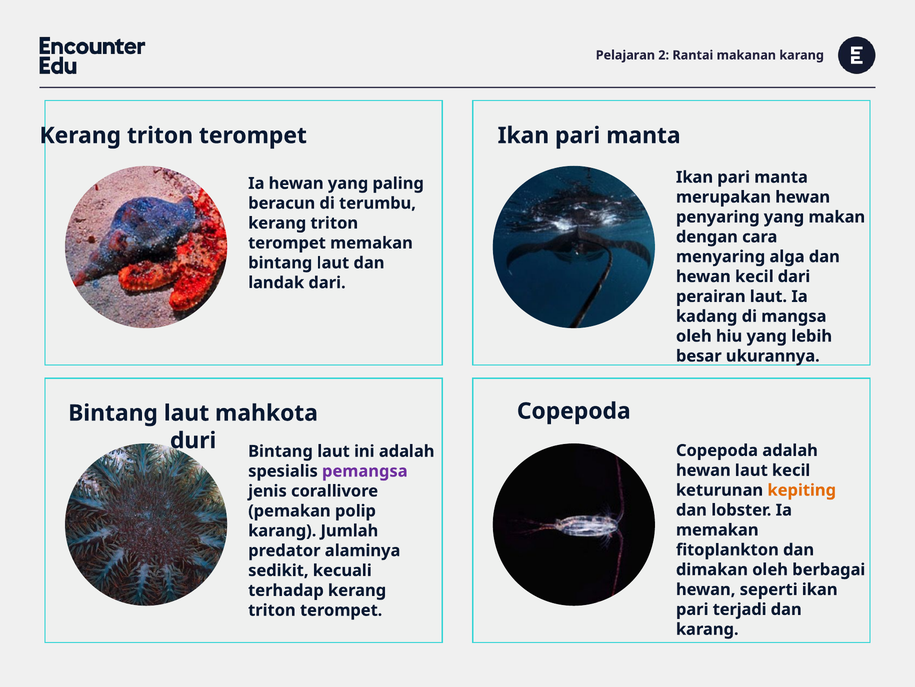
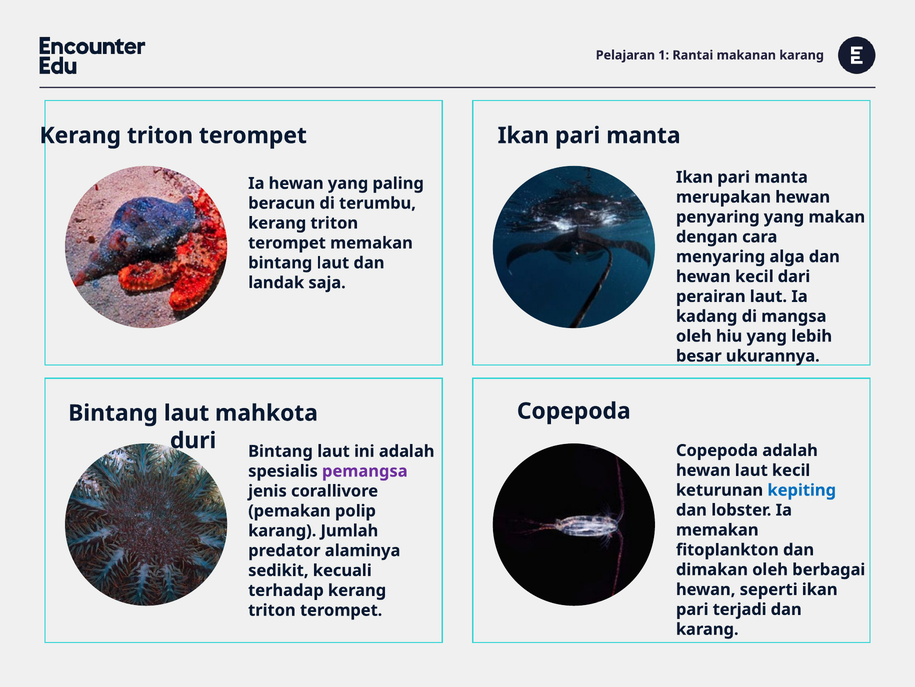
2: 2 -> 1 (664, 55)
landak dari: dari -> saja (327, 282)
kepiting colour: orange -> blue (802, 490)
